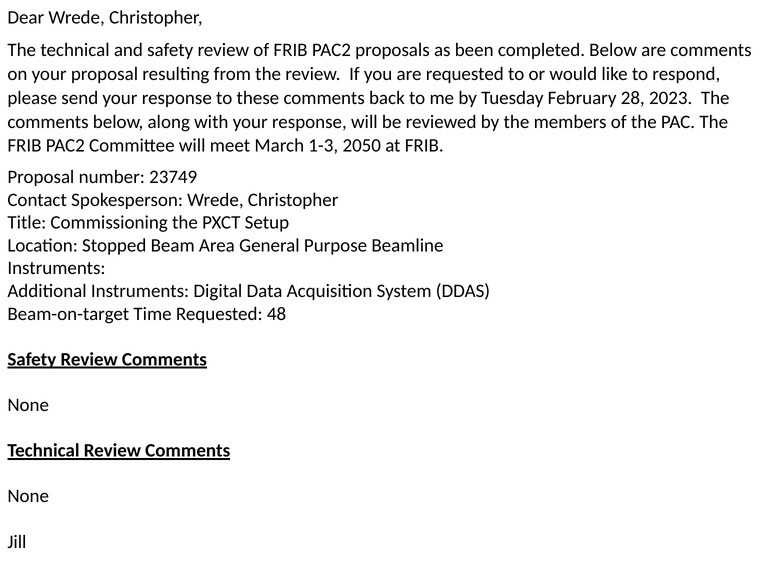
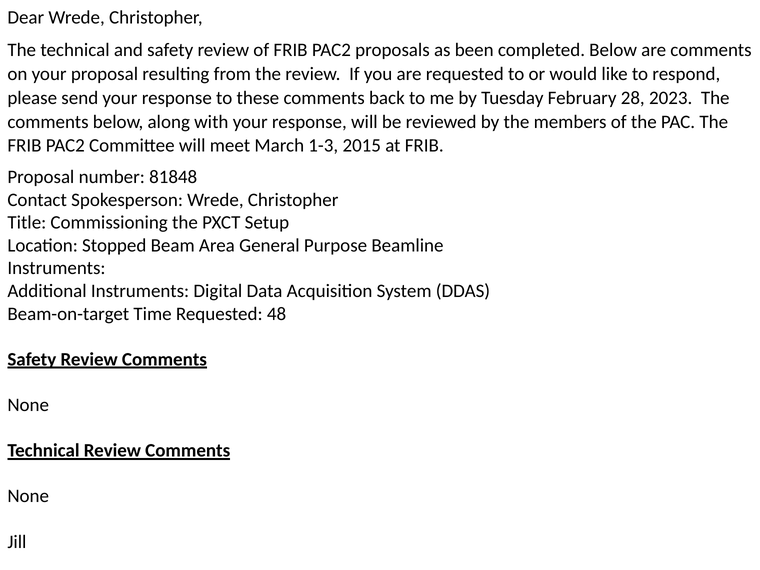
2050: 2050 -> 2015 (362, 146)
23749: 23749 -> 81848 (173, 177)
